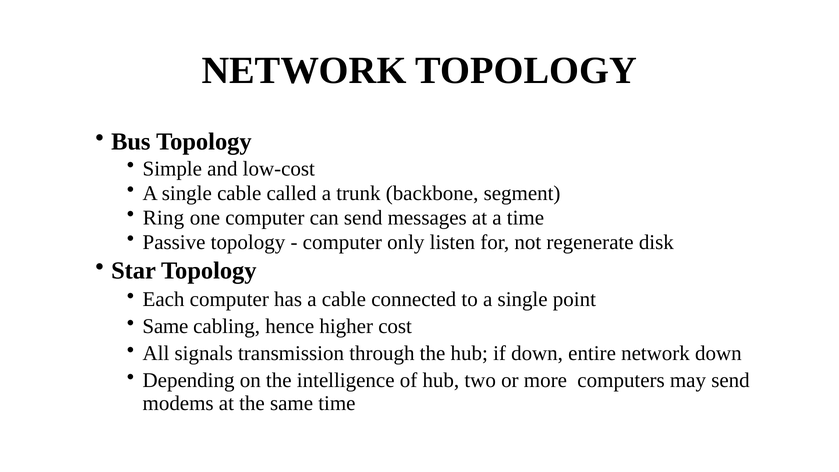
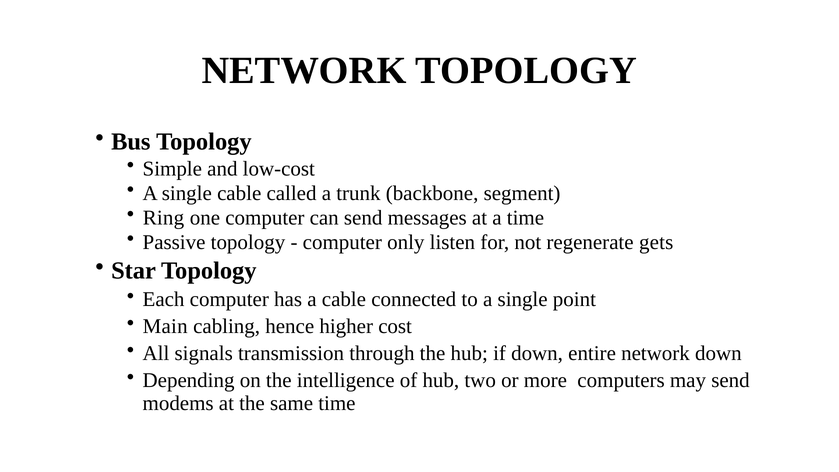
disk: disk -> gets (656, 242)
Same: Same -> Main (165, 326)
